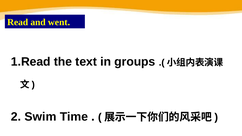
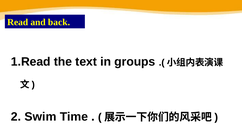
went: went -> back (59, 22)
